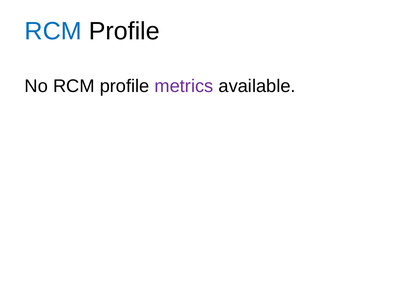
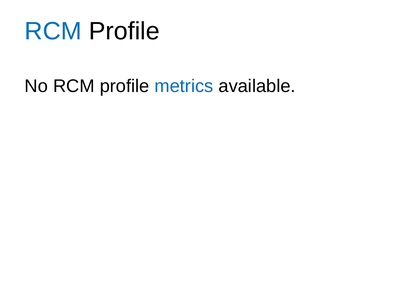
metrics colour: purple -> blue (184, 86)
